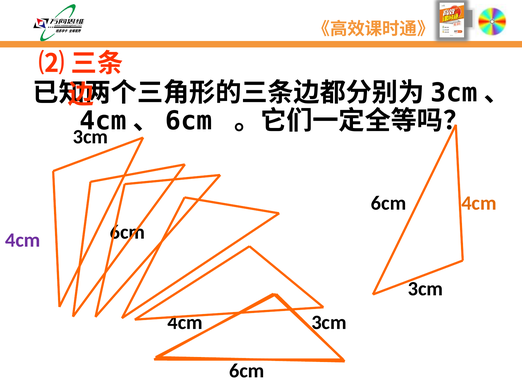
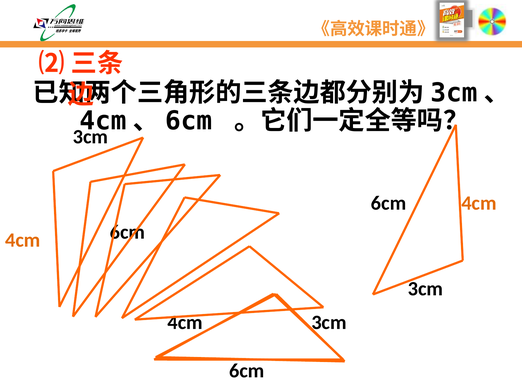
4cm colour: purple -> orange (23, 241)
